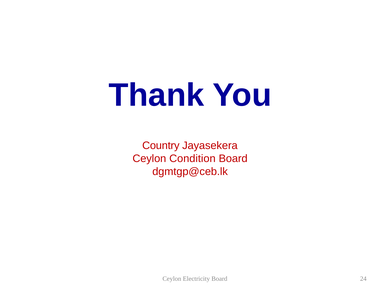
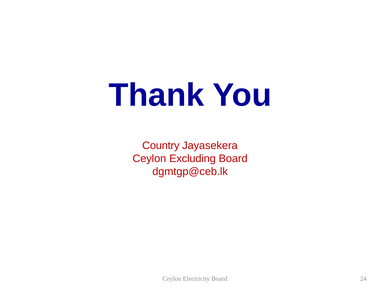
Condition: Condition -> Excluding (192, 159)
